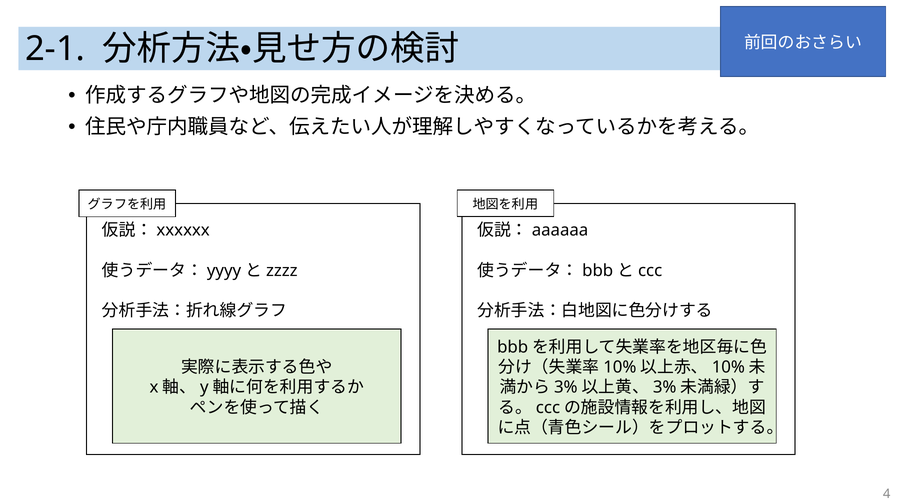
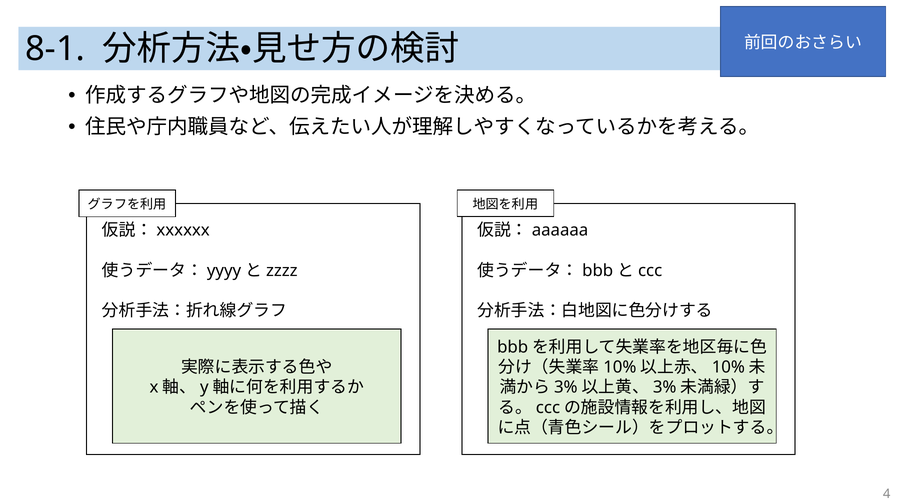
2-1: 2-1 -> 8-1 (55, 49)
